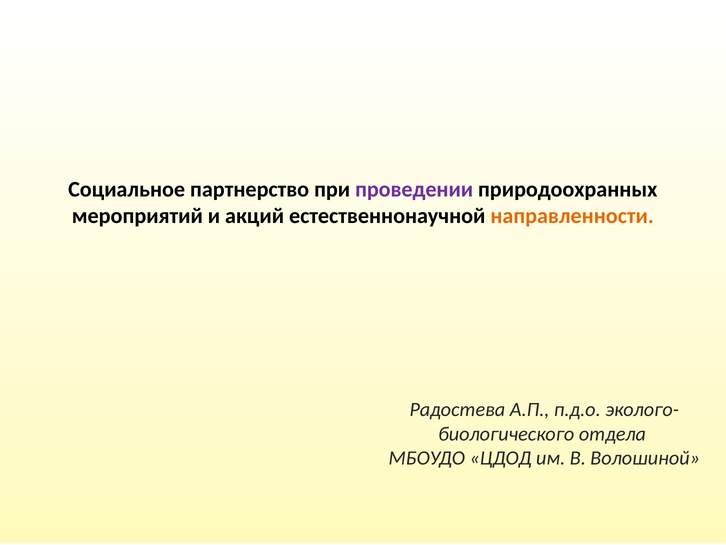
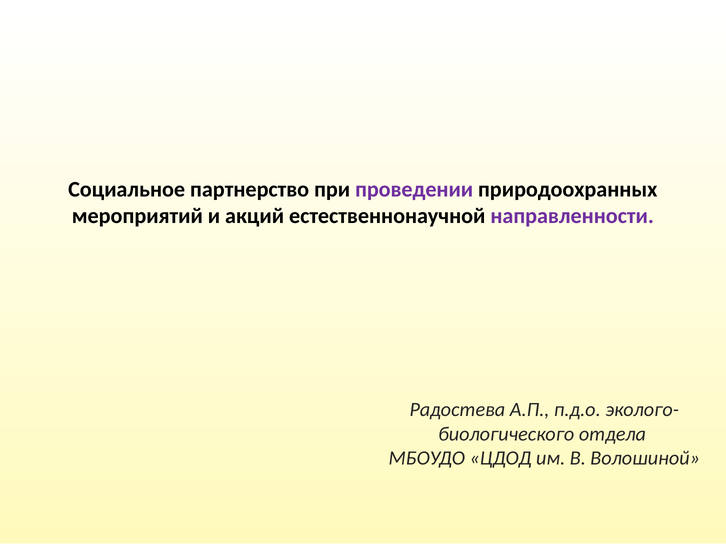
направленности colour: orange -> purple (572, 216)
